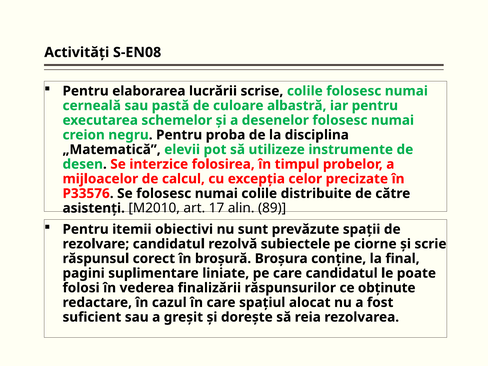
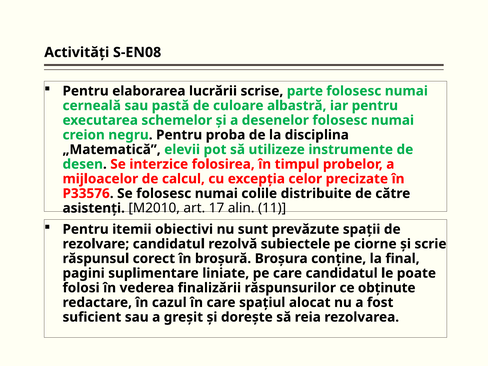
scrise colile: colile -> parte (305, 91)
89: 89 -> 11 (272, 208)
